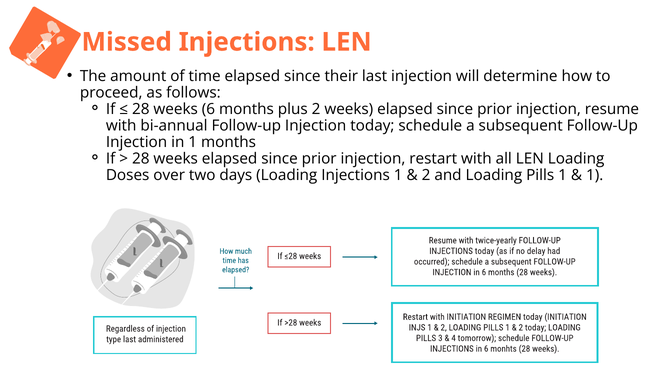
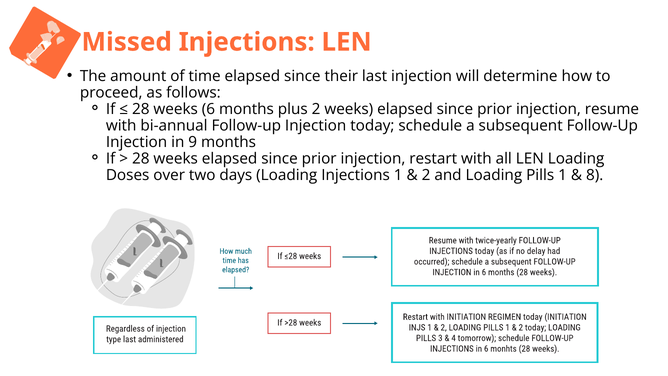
in 1: 1 -> 9 (193, 142)
1: 1 -> 8 (595, 175)
